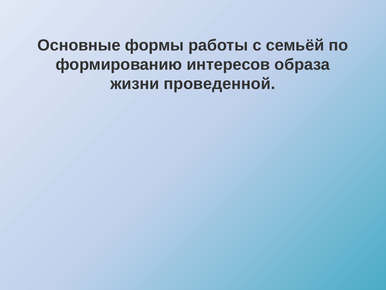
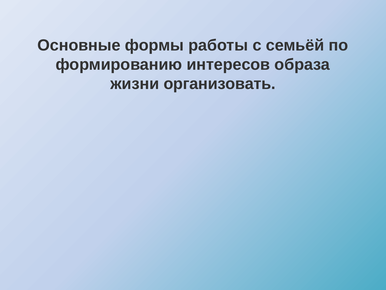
проведенной: проведенной -> организовать (220, 84)
